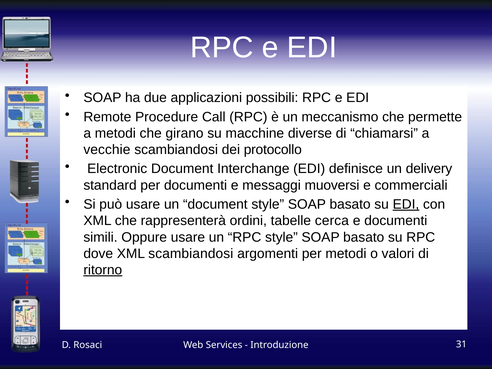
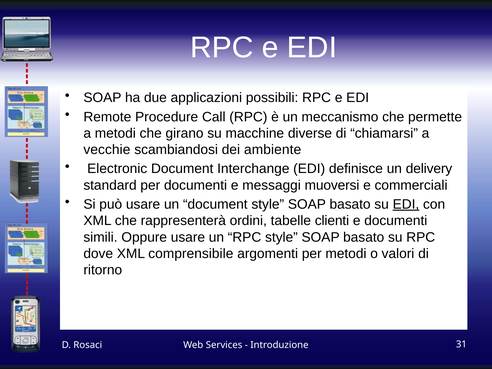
protocollo: protocollo -> ambiente (273, 150)
cerca: cerca -> clienti (332, 221)
XML scambiandosi: scambiandosi -> comprensibile (191, 254)
ritorno underline: present -> none (103, 270)
